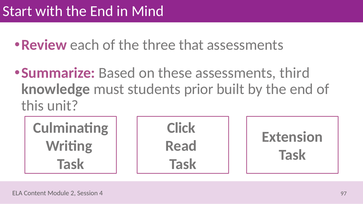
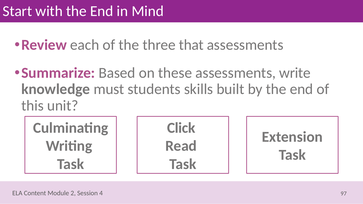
third: third -> write (295, 73)
prior: prior -> skills (199, 89)
